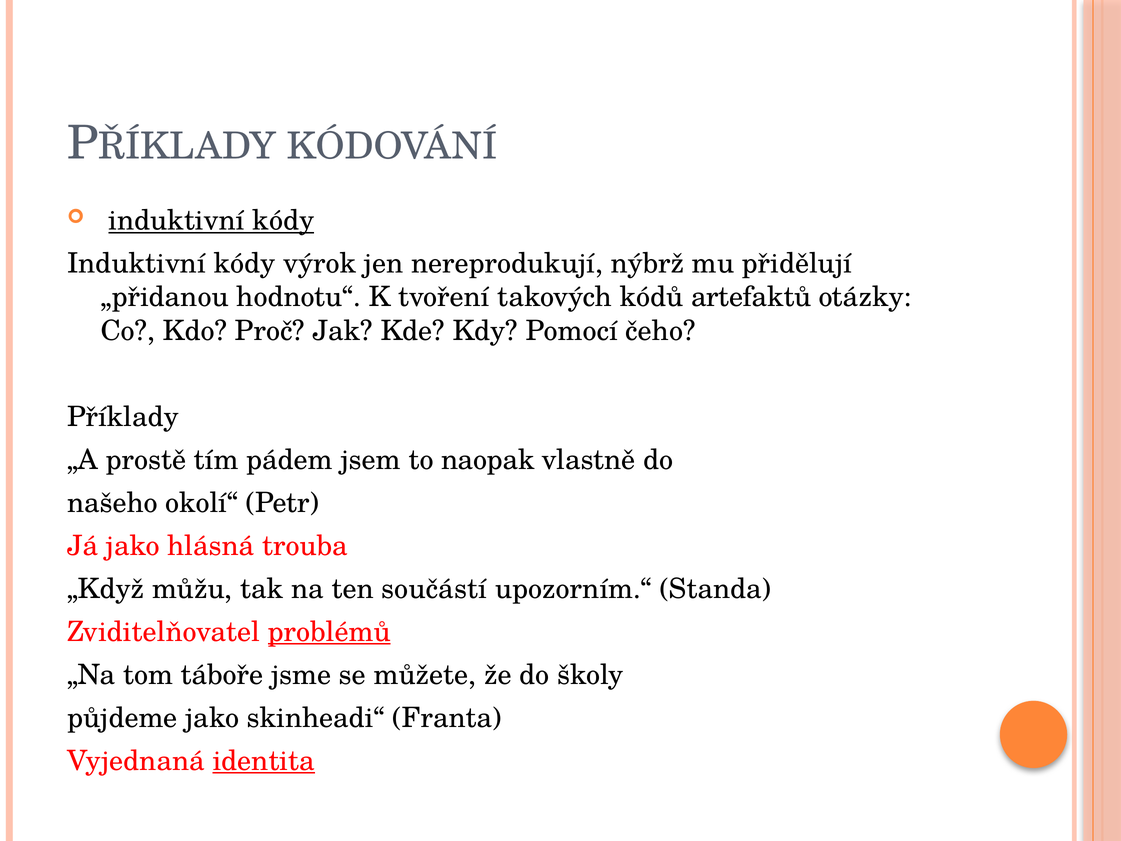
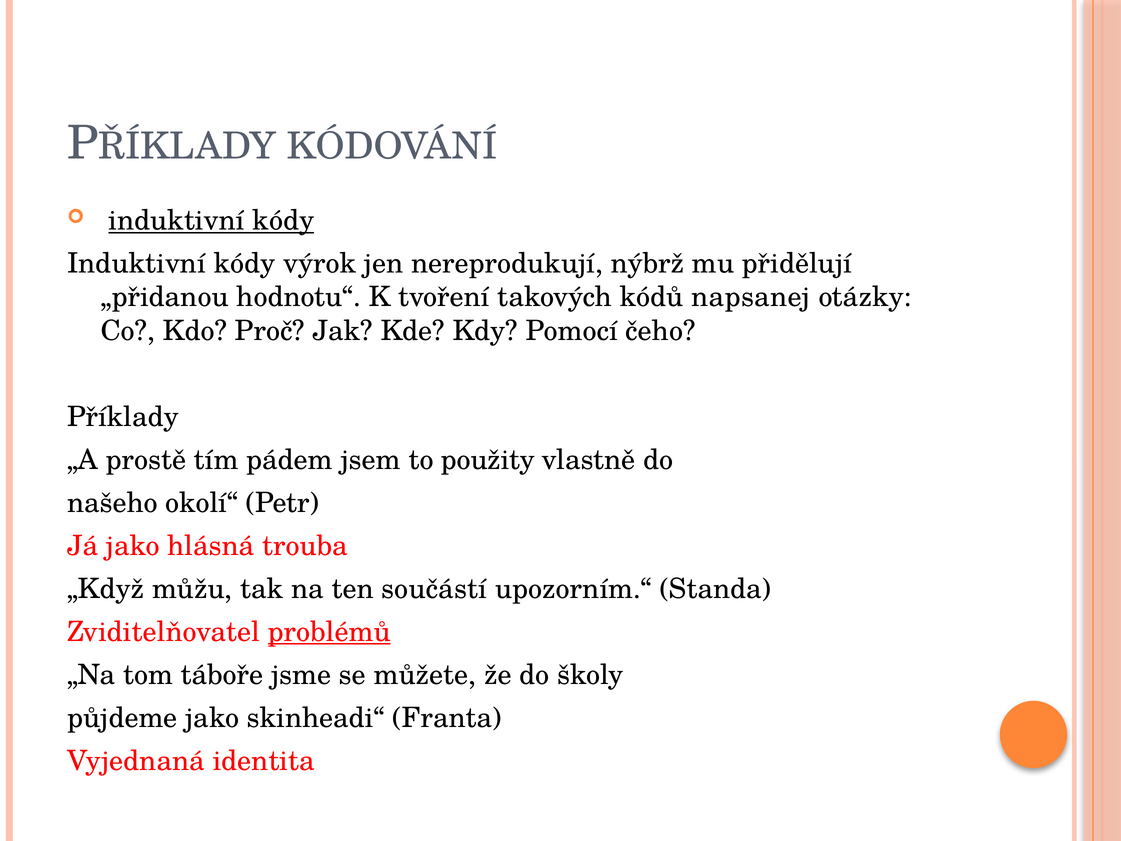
artefaktů: artefaktů -> napsanej (751, 297)
naopak: naopak -> použity (488, 460)
identita underline: present -> none (264, 761)
